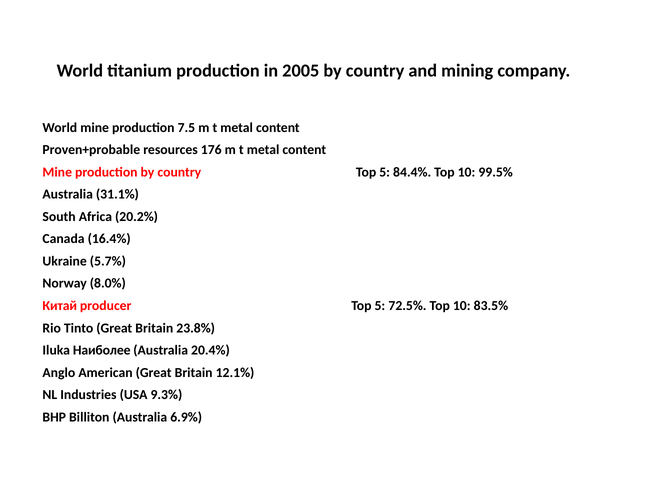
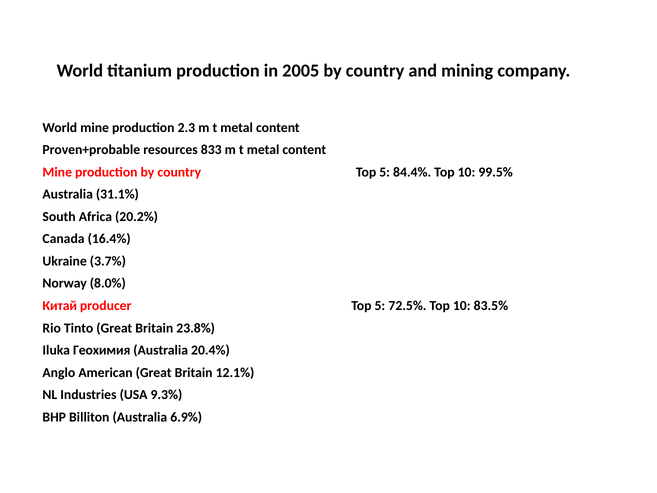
7.5: 7.5 -> 2.3 (186, 127)
176: 176 -> 833 (211, 150)
5.7%: 5.7% -> 3.7% (108, 261)
Наиболее: Наиболее -> Геохимия (102, 350)
